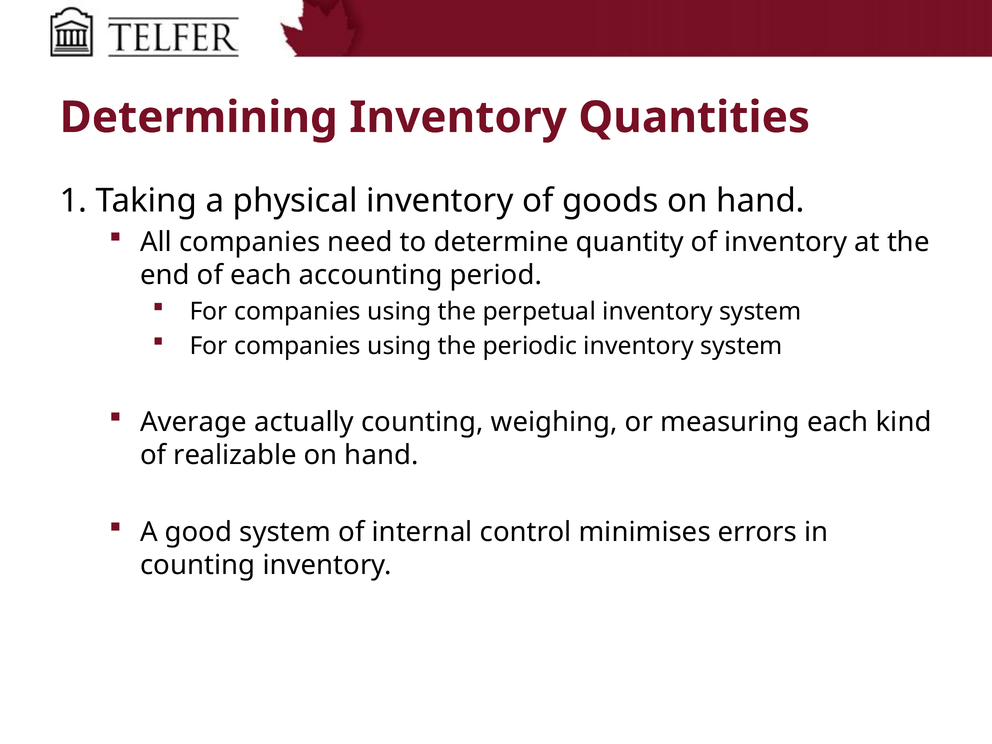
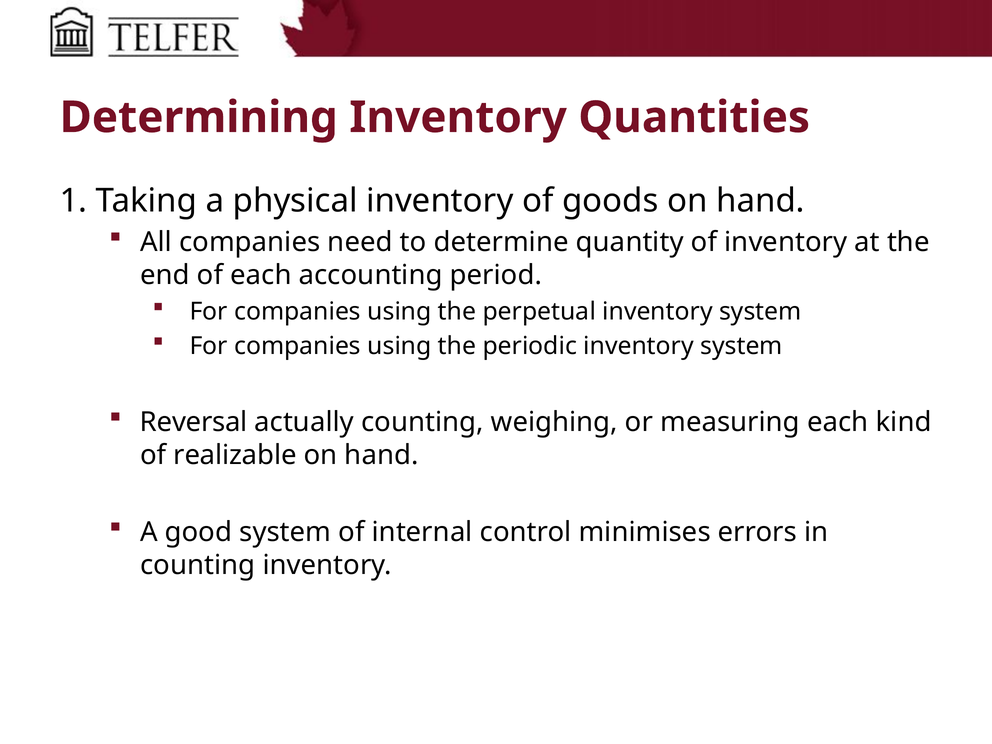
Average: Average -> Reversal (194, 422)
